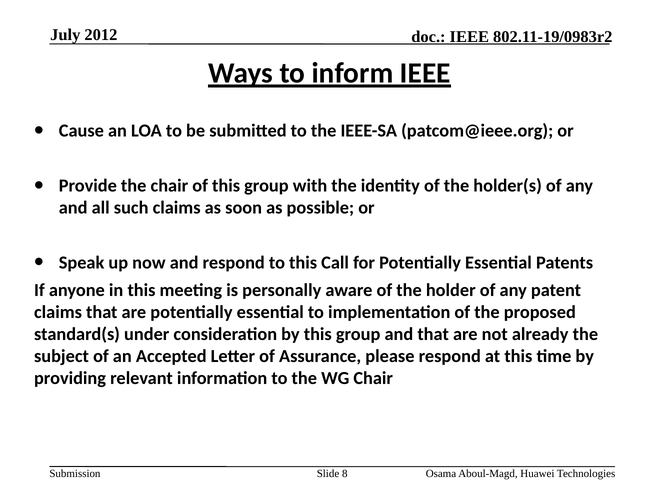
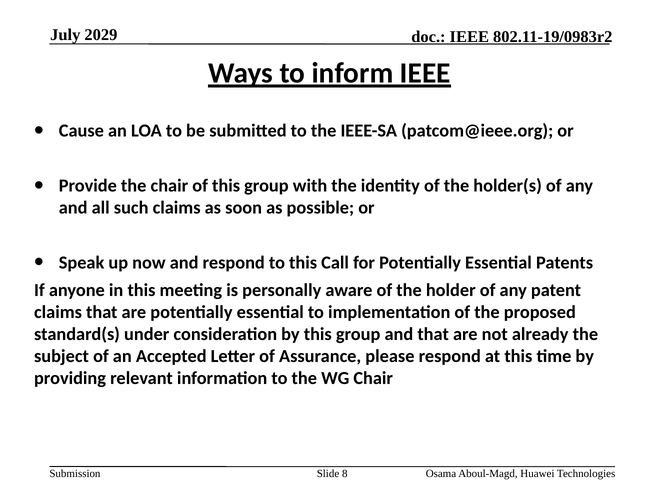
2012: 2012 -> 2029 (101, 35)
